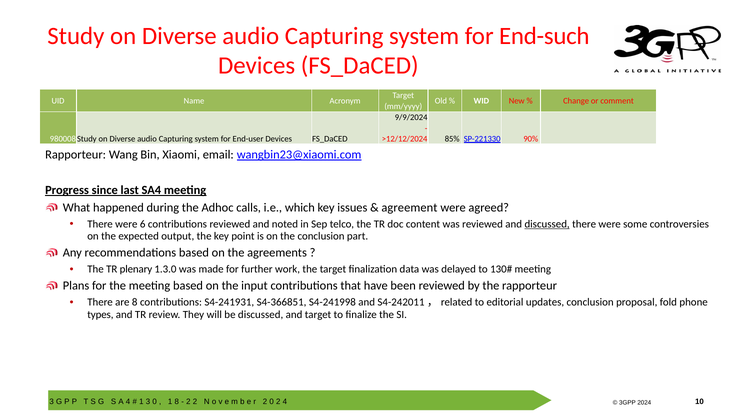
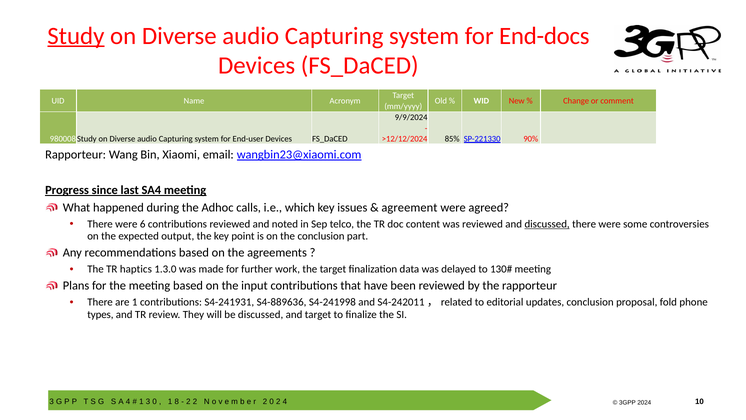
Study underline: none -> present (76, 36)
End-such: End-such -> End-docs (544, 36)
plenary: plenary -> haptics (136, 269)
are 8: 8 -> 1 (135, 302)
S4-366851: S4-366851 -> S4-889636 (282, 302)
